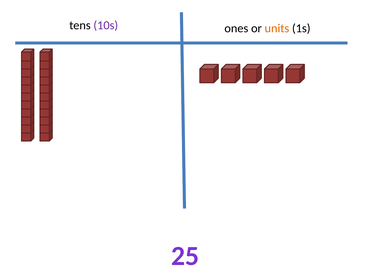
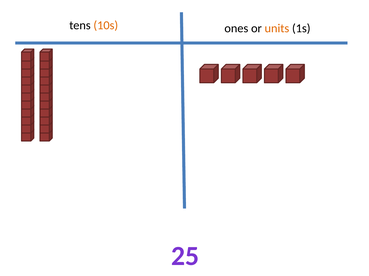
10s colour: purple -> orange (106, 25)
